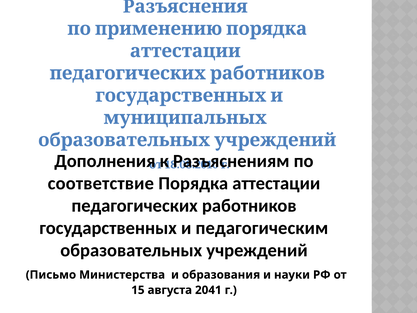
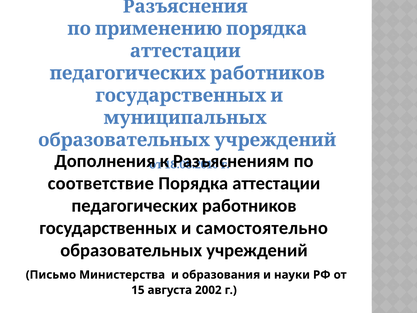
педагогическим: педагогическим -> самостоятельно (262, 228)
2041: 2041 -> 2002 (208, 290)
